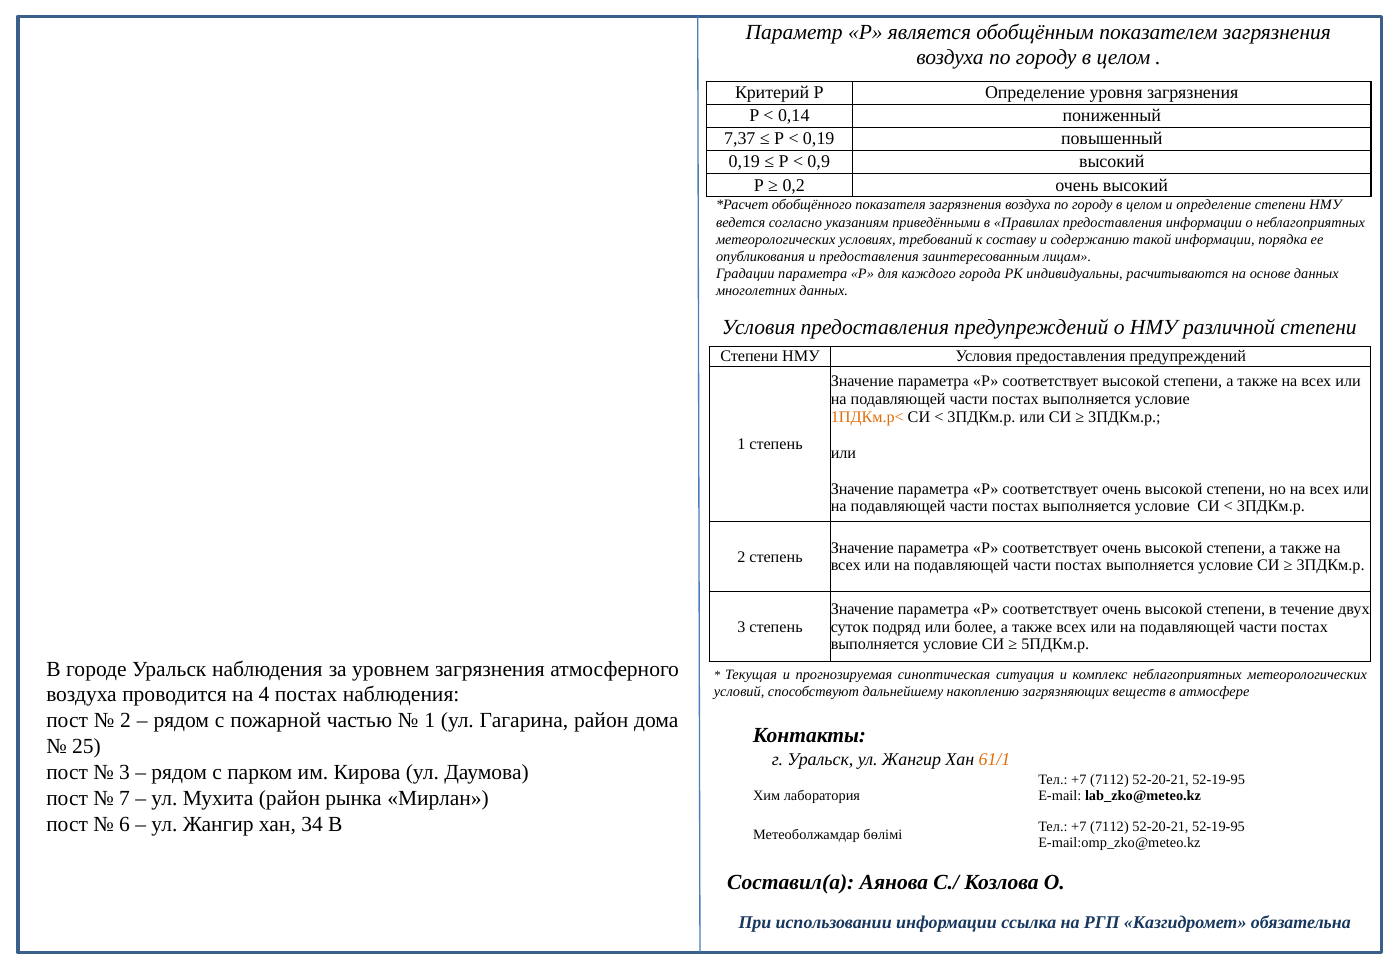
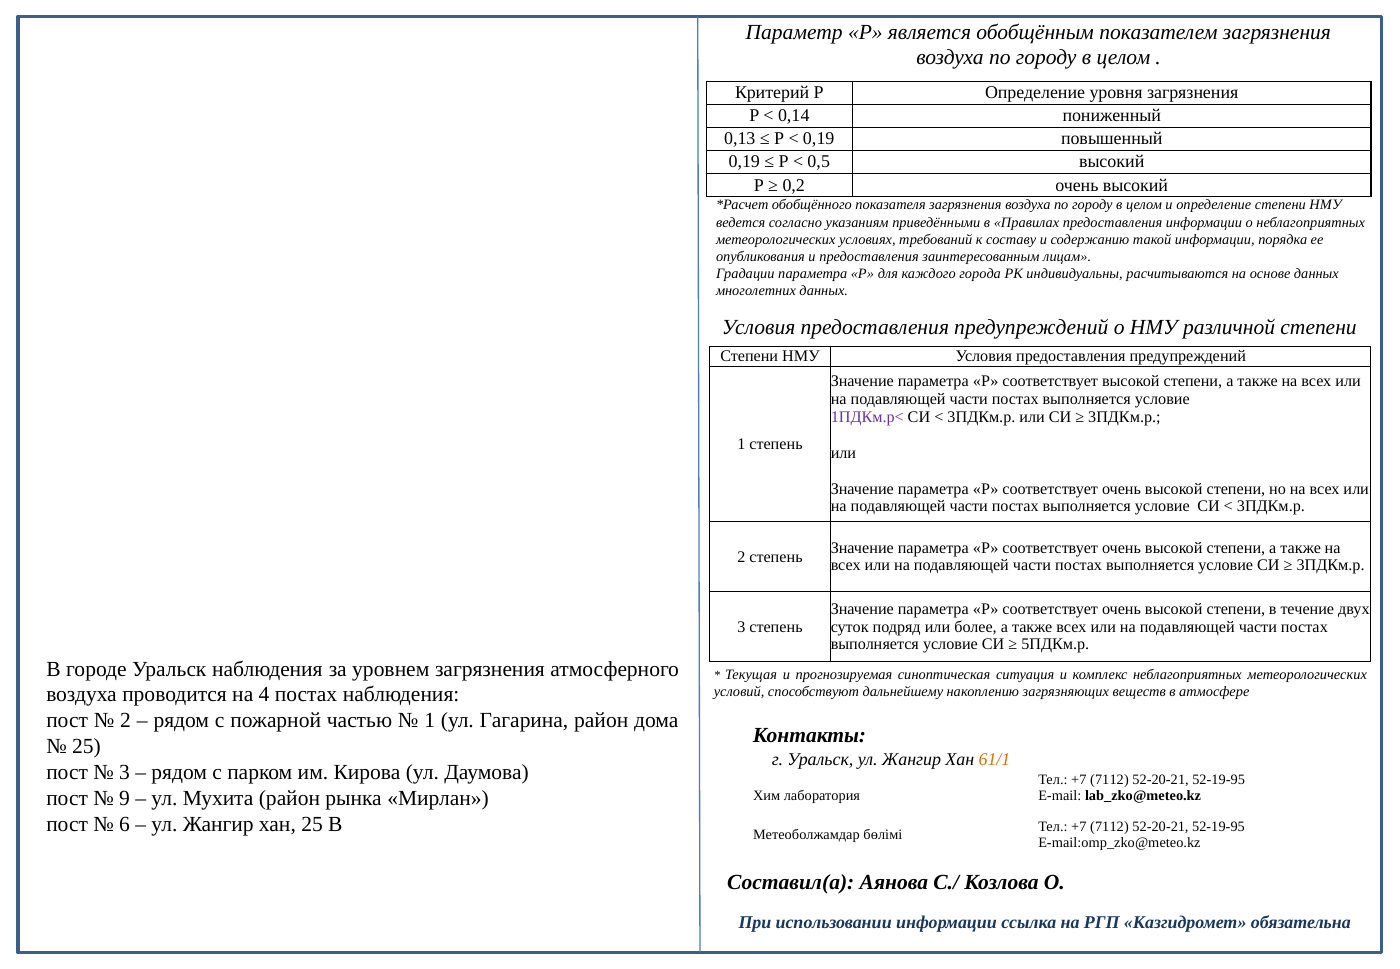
7,37: 7,37 -> 0,13 (740, 139)
0,9: 0,9 -> 0,5 (819, 162)
1ПДКм.р< colour: orange -> purple (867, 417)
7: 7 -> 9 (125, 798)
хан 34: 34 -> 25 (312, 824)
